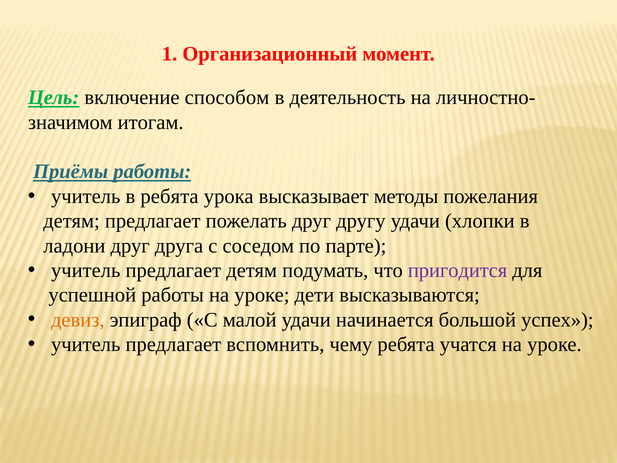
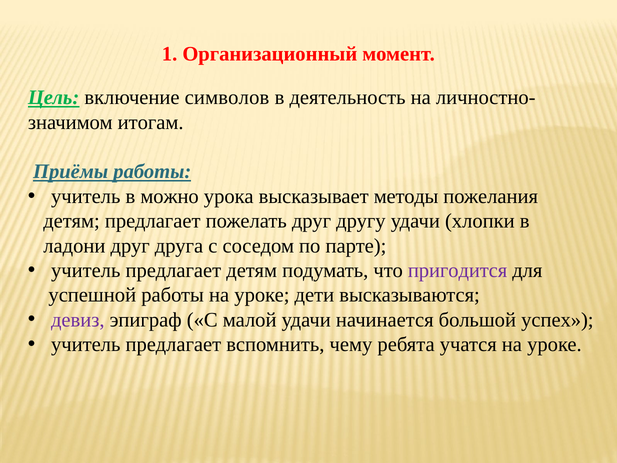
способом: способом -> символов (227, 98)
в ребята: ребята -> можно (170, 196)
девиз colour: orange -> purple (78, 320)
